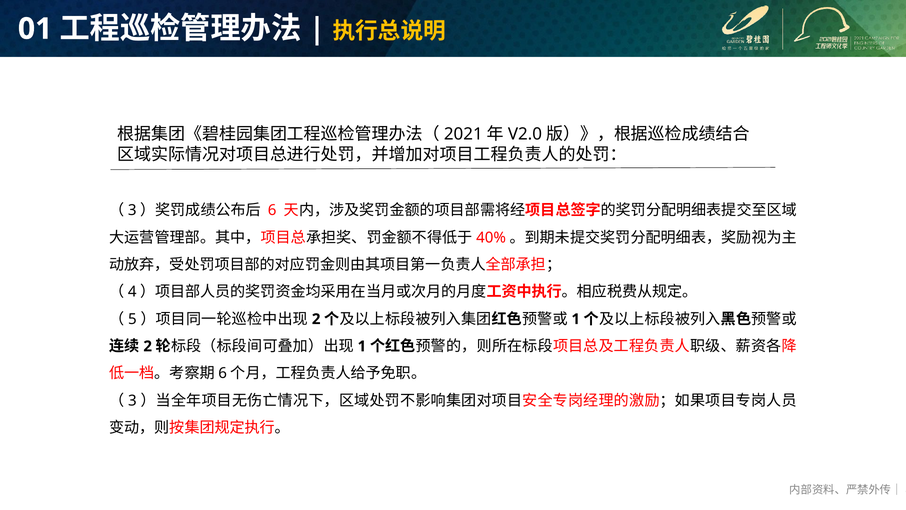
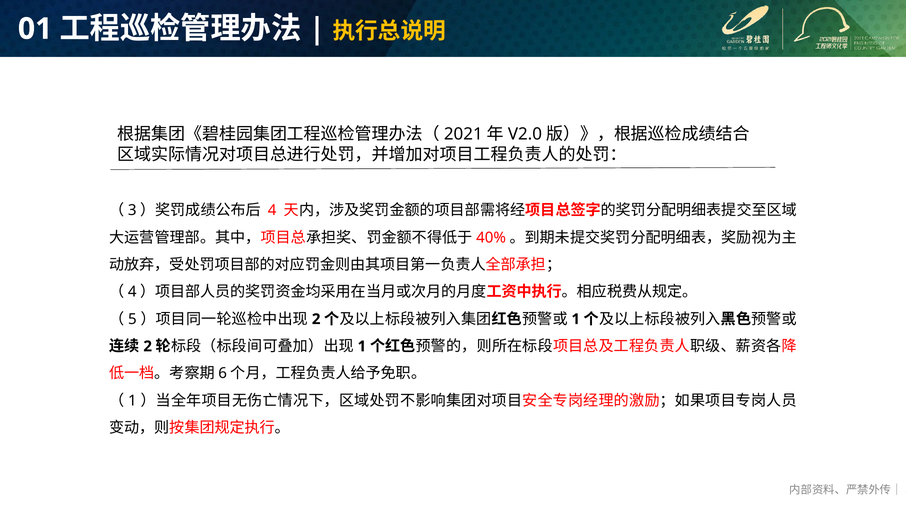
6: 6 -> 4 (272, 210)
3: 3 -> 1 (132, 400)
